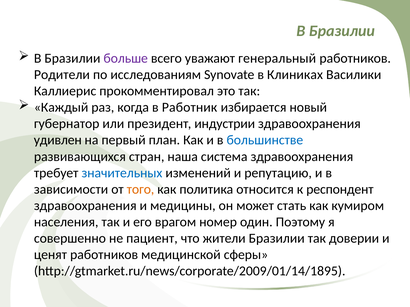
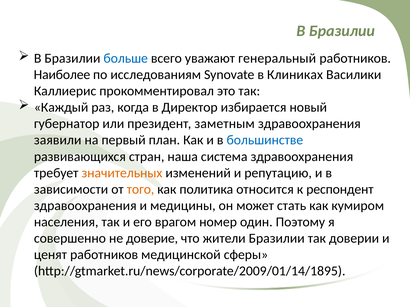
больше colour: purple -> blue (126, 58)
Родители: Родители -> Наиболее (62, 75)
Работник: Работник -> Директор (190, 108)
индустрии: индустрии -> заметным (225, 124)
удивлен: удивлен -> заявили (58, 140)
значительных colour: blue -> orange (122, 173)
пациент: пациент -> доверие (152, 239)
